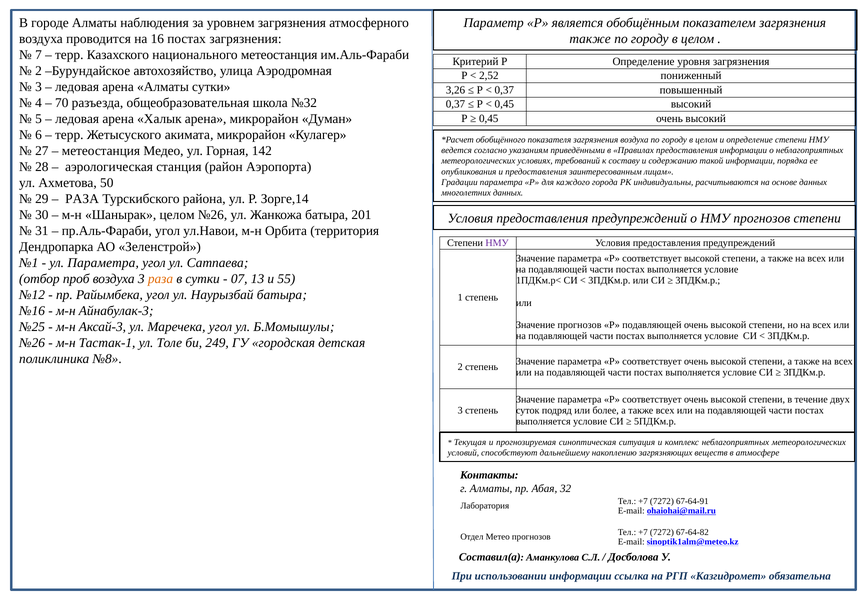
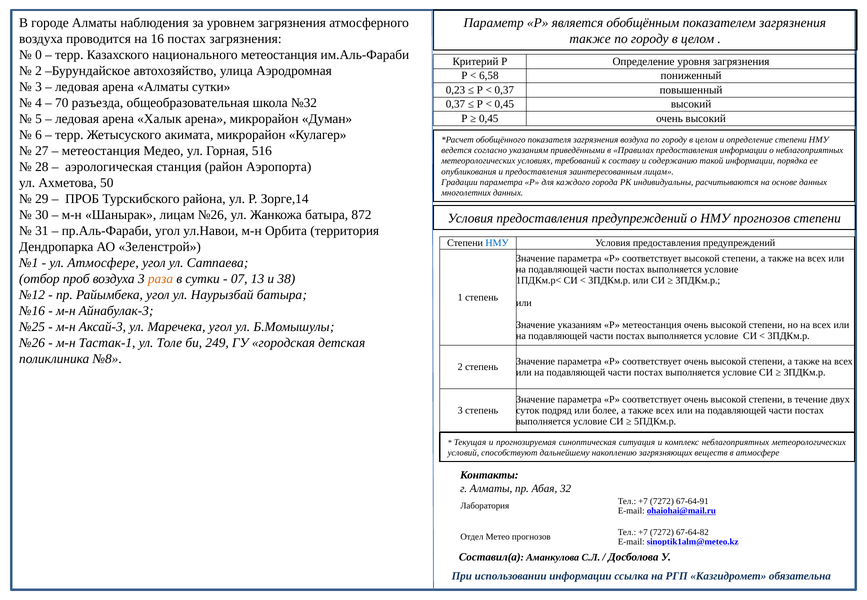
7: 7 -> 0 (38, 55)
2,52: 2,52 -> 6,58 (489, 76)
3,26: 3,26 -> 0,23 (455, 90)
142: 142 -> 516 (262, 151)
РАЗА: РАЗА -> ПРОБ (82, 199)
Шанырак целом: целом -> лицам (177, 215)
201: 201 -> 872 (361, 215)
НМУ colour: purple -> blue (497, 243)
ул Параметра: Параметра -> Атмосфере (103, 263)
55: 55 -> 38 (286, 279)
Значение прогнозов: прогнозов -> указаниям (580, 325)
Р подавляющей: подавляющей -> метеостанция (652, 325)
